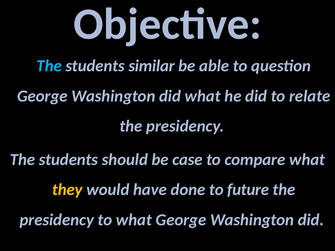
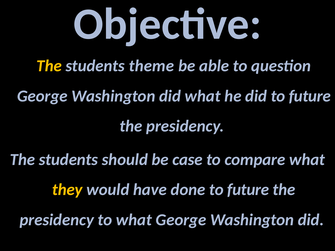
The colour: light blue -> yellow (49, 66)
similar: similar -> theme (151, 66)
did to relate: relate -> future (310, 96)
